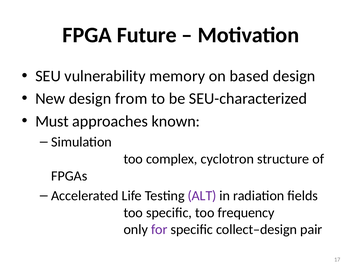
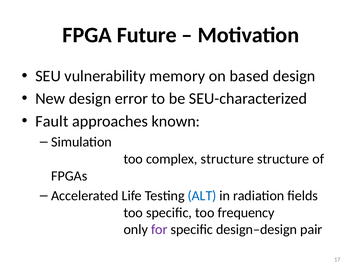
from: from -> error (131, 98)
Must: Must -> Fault (52, 121)
complex cyclotron: cyclotron -> structure (227, 159)
ALT colour: purple -> blue (202, 195)
collect–design: collect–design -> design–design (257, 229)
